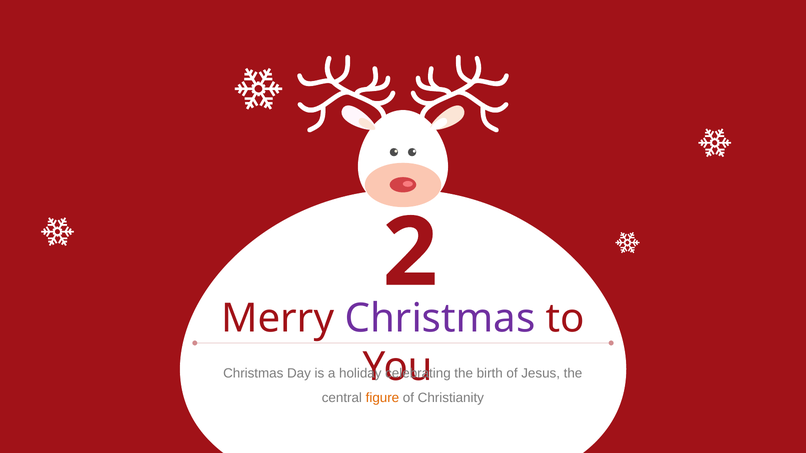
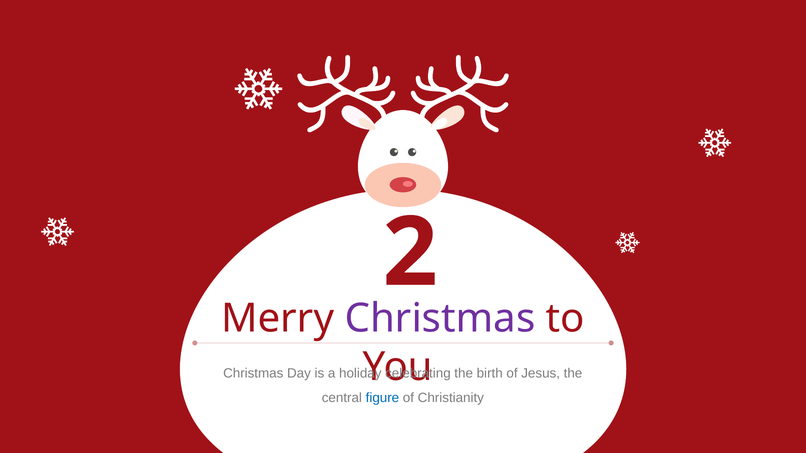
figure colour: orange -> blue (382, 398)
